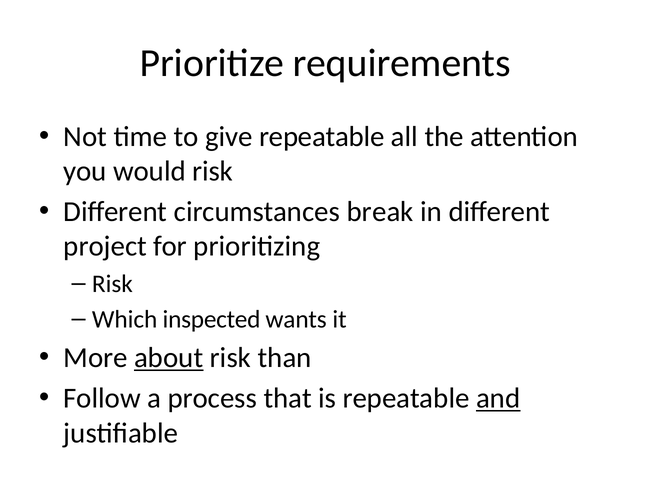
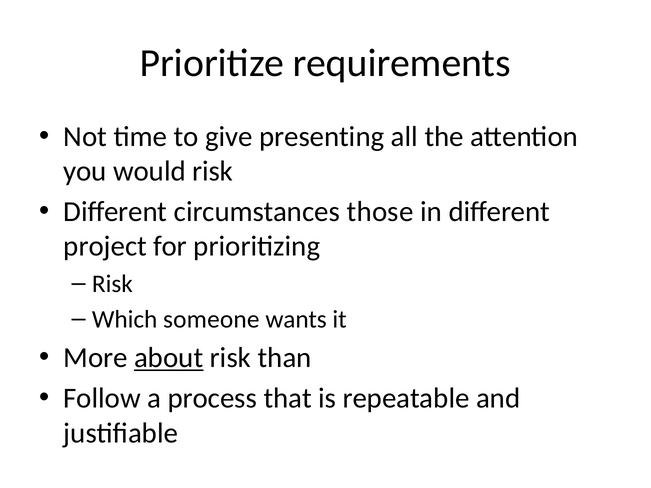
give repeatable: repeatable -> presenting (322, 137)
break: break -> those (380, 212)
inspected: inspected -> someone (211, 319)
and underline: present -> none (498, 399)
